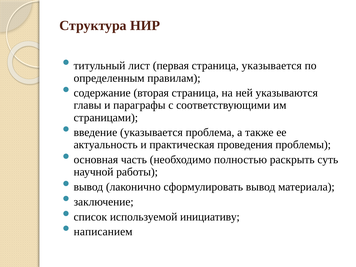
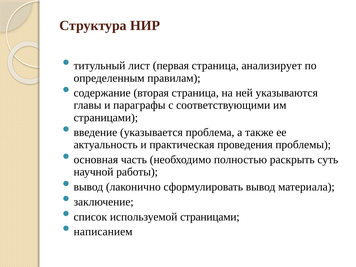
страница указывается: указывается -> анализирует (272, 66)
используемой инициативу: инициативу -> страницами (210, 217)
